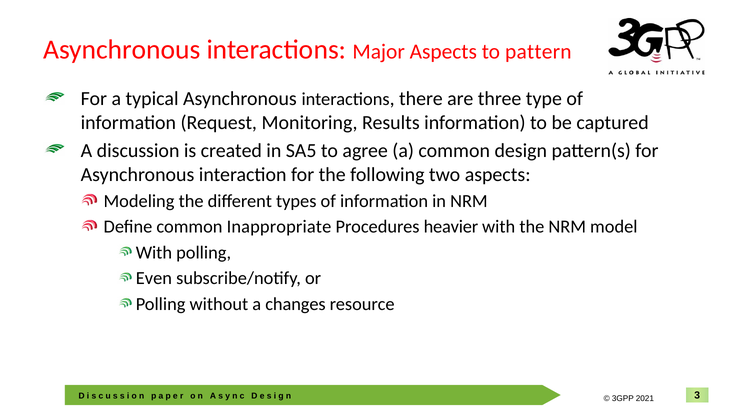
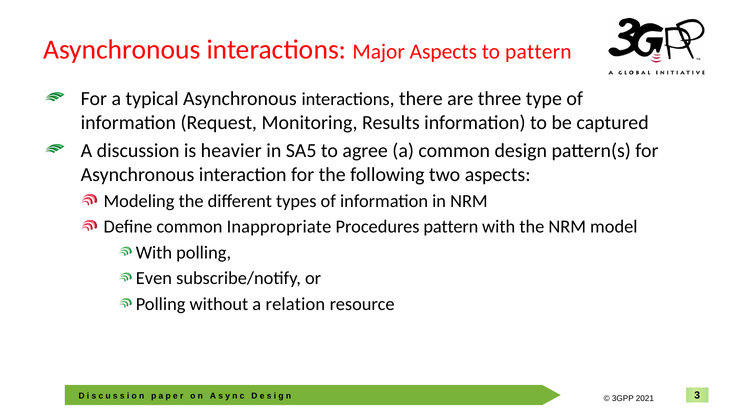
created: created -> heavier (231, 150)
Procedures heavier: heavier -> pattern (451, 226)
changes: changes -> relation (295, 304)
